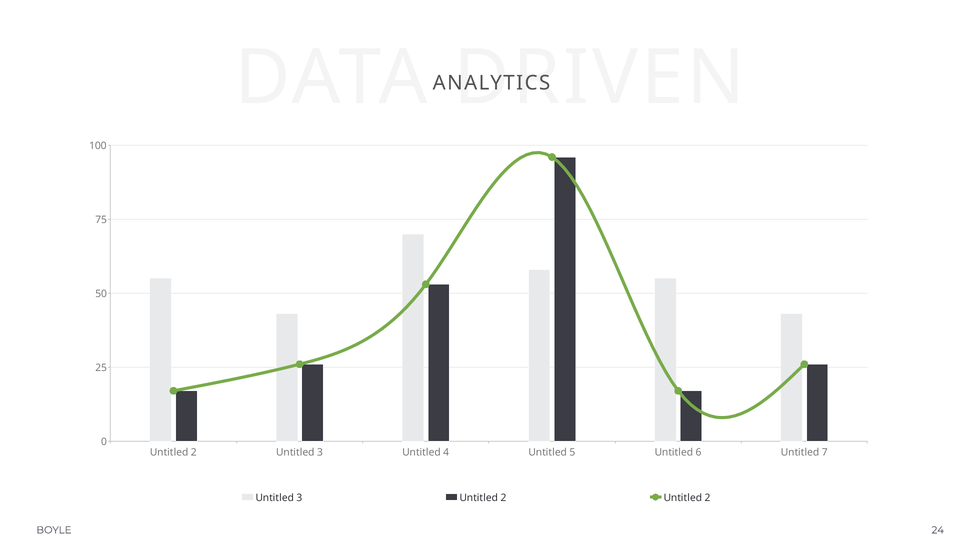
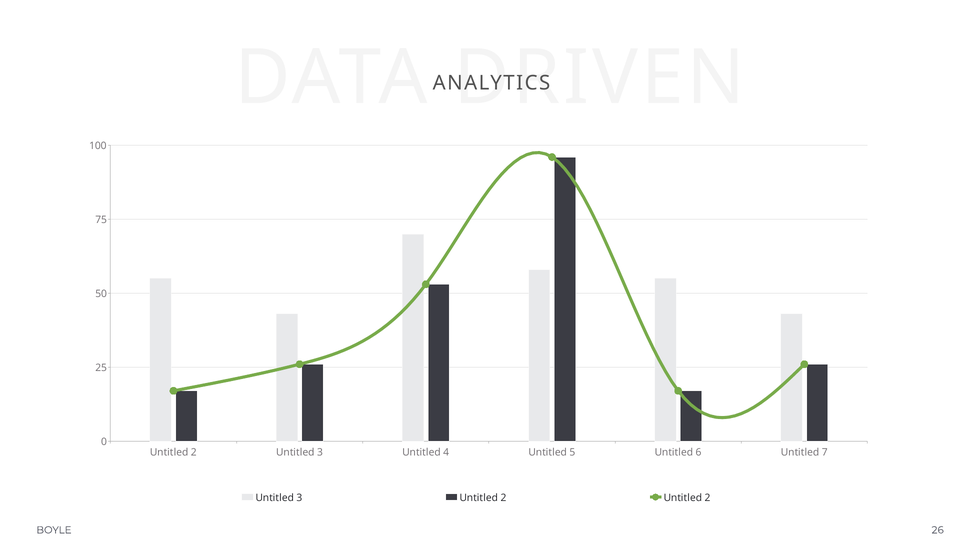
24: 24 -> 26 (938, 530)
